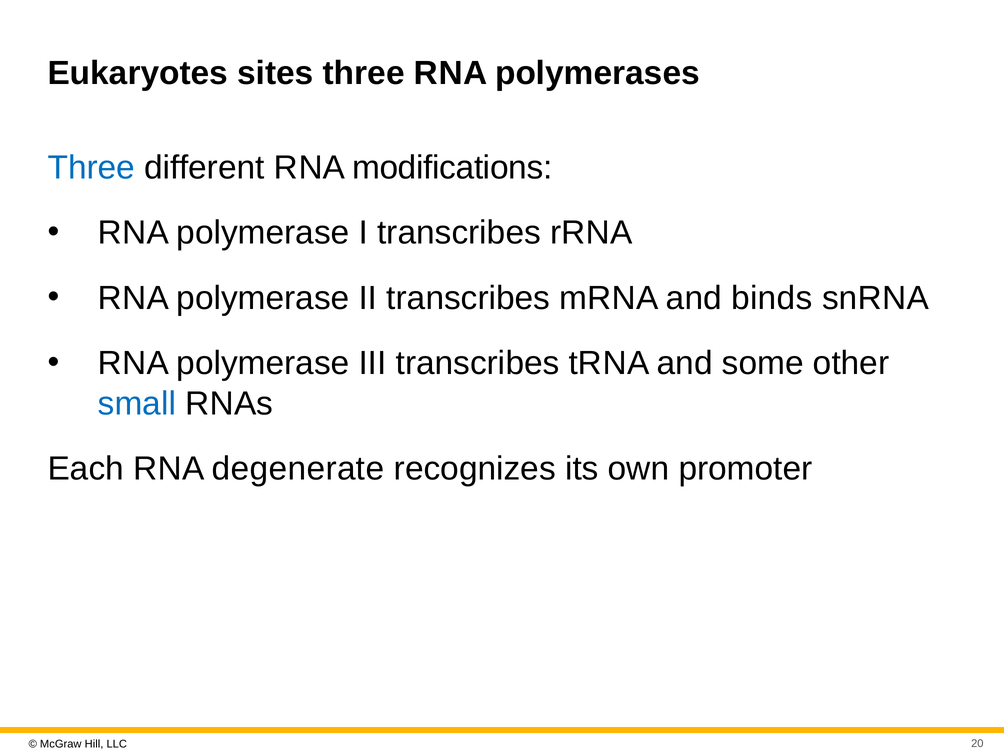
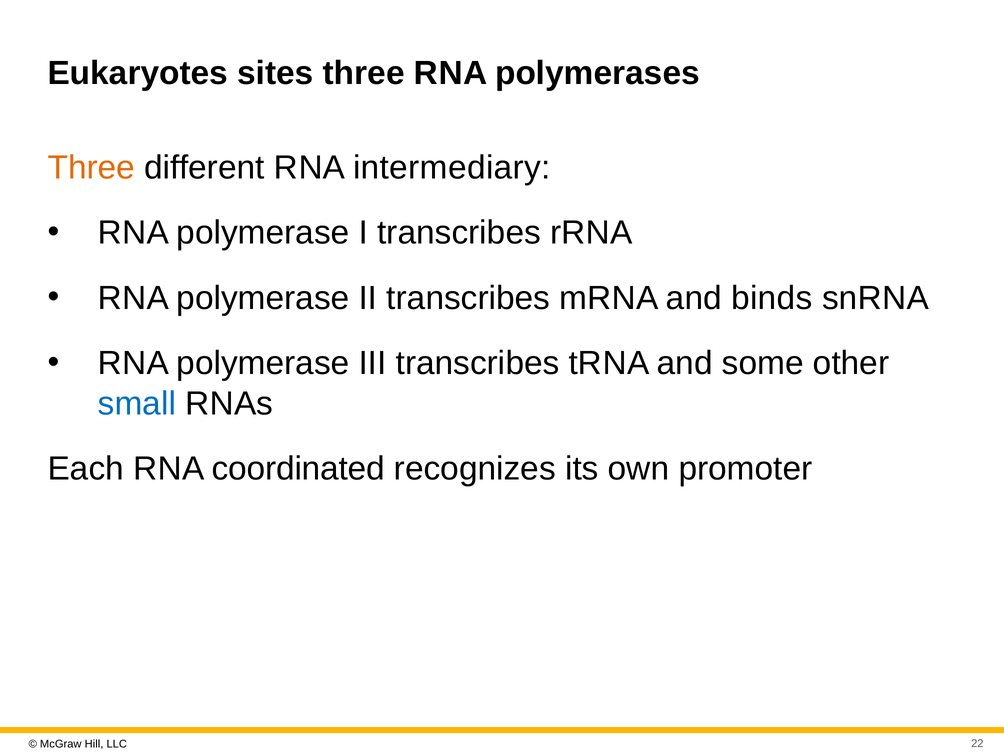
Three colour: blue -> orange (91, 168)
modifications: modifications -> intermediary (452, 168)
degenerate: degenerate -> coordinated (298, 469)
20: 20 -> 22 (977, 744)
